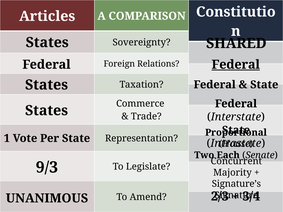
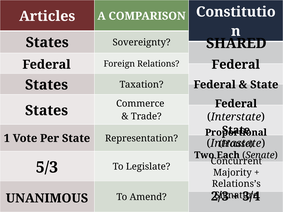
Federal underline: present -> none (236, 65)
9/3: 9/3 -> 5/3 (47, 168)
Signature’s: Signature’s -> Relations’s (236, 184)
